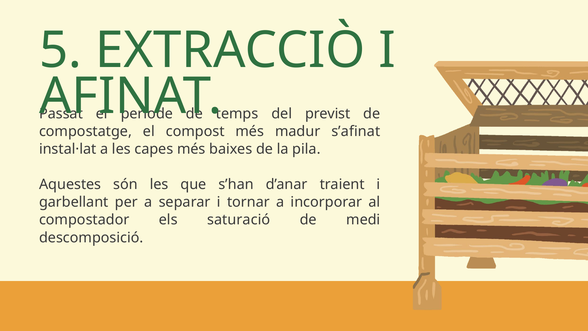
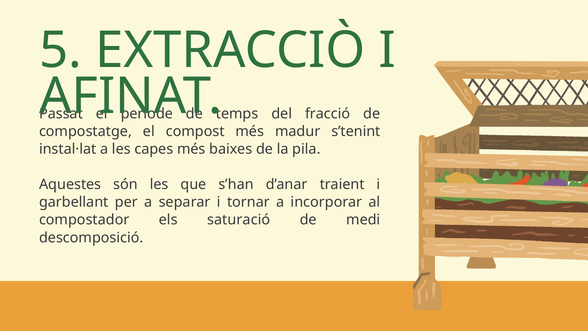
previst: previst -> fracció (328, 114)
s’afinat: s’afinat -> s’tenint (356, 131)
